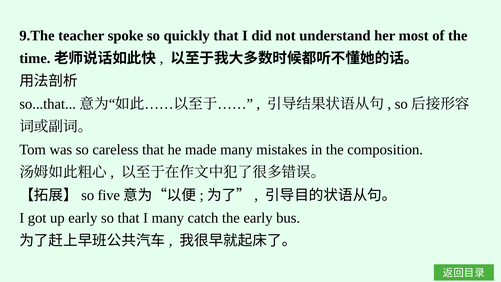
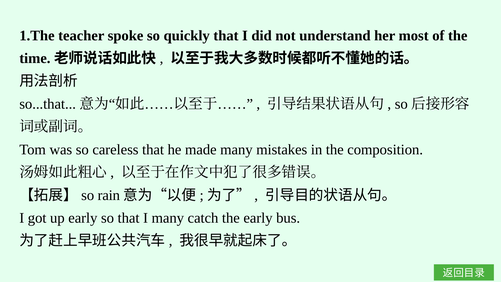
9.The: 9.The -> 1.The (37, 36)
five: five -> rain (109, 195)
